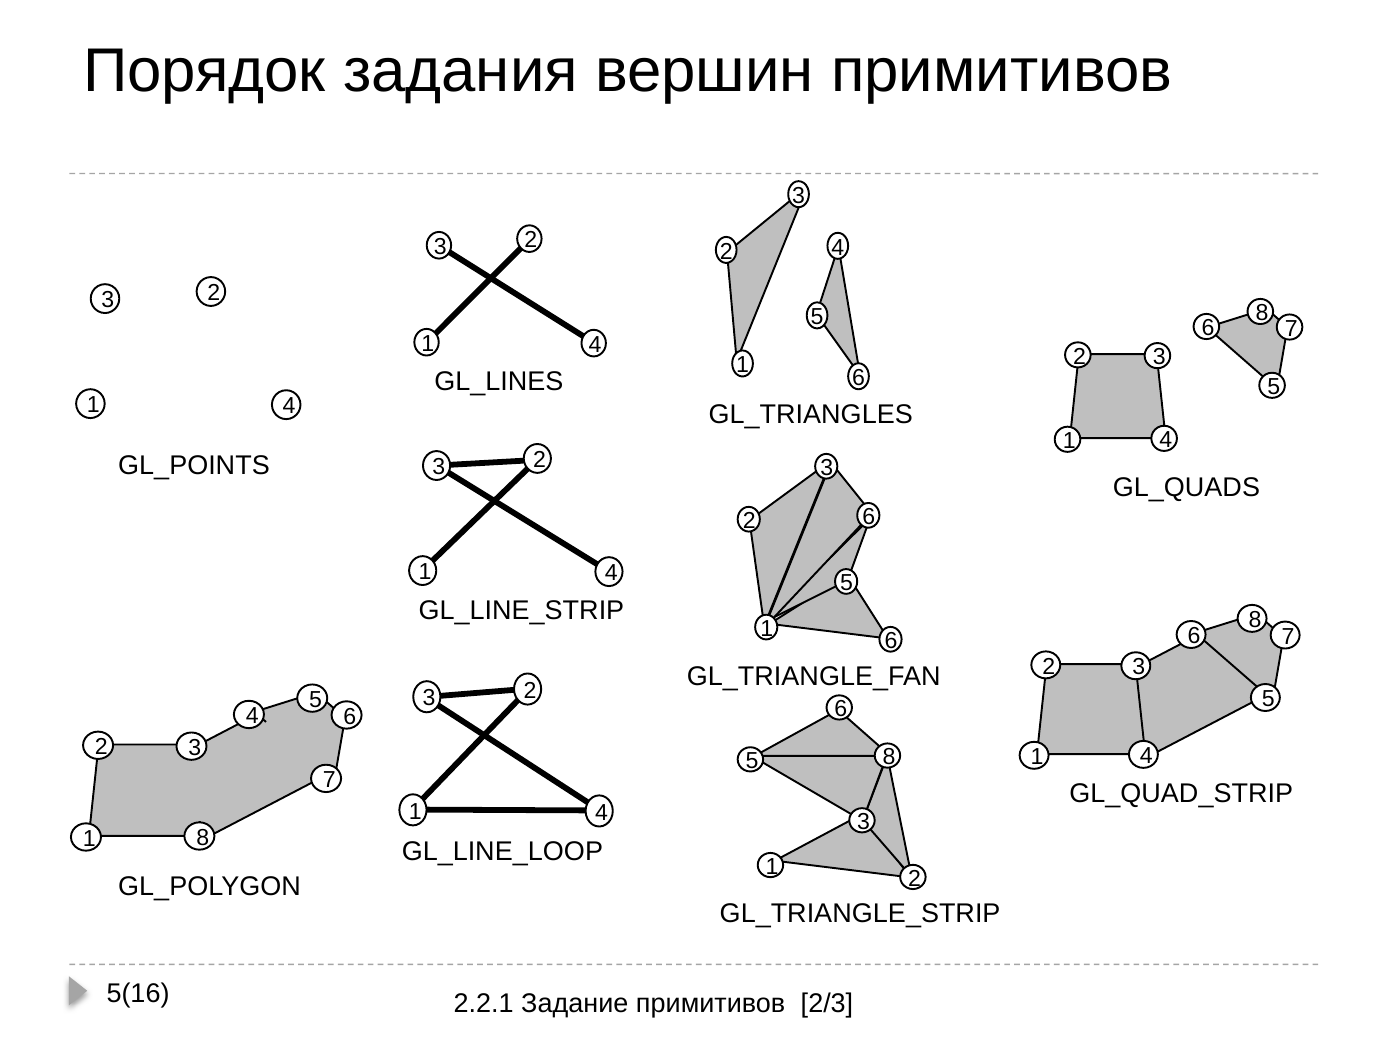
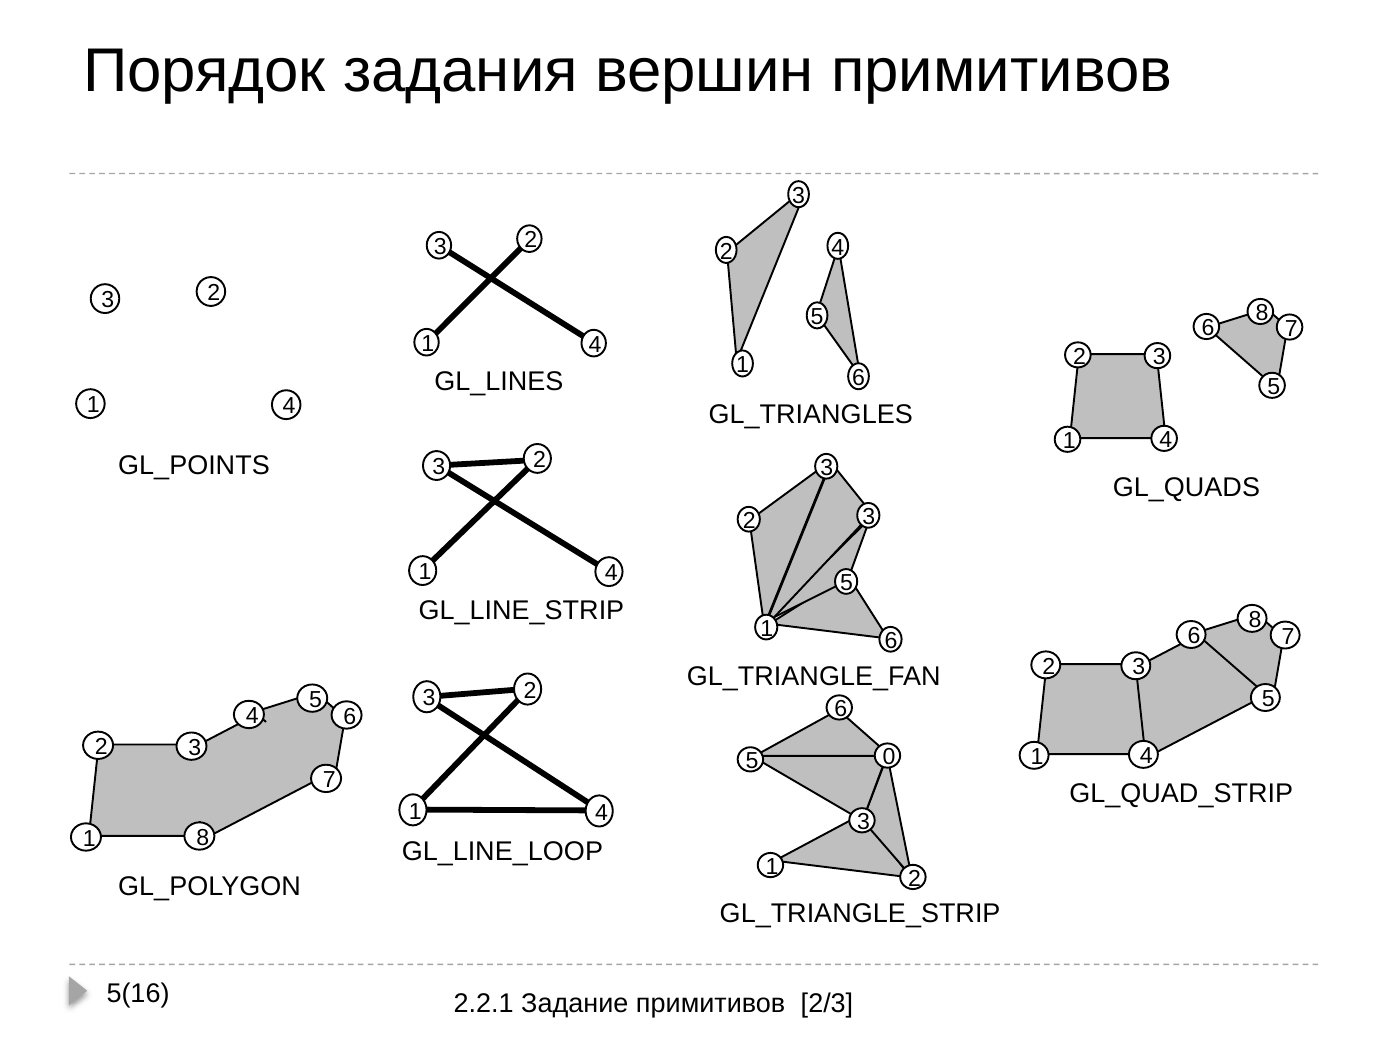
6: 6 -> 3 (869, 517)
5 8: 8 -> 0 (889, 757)
